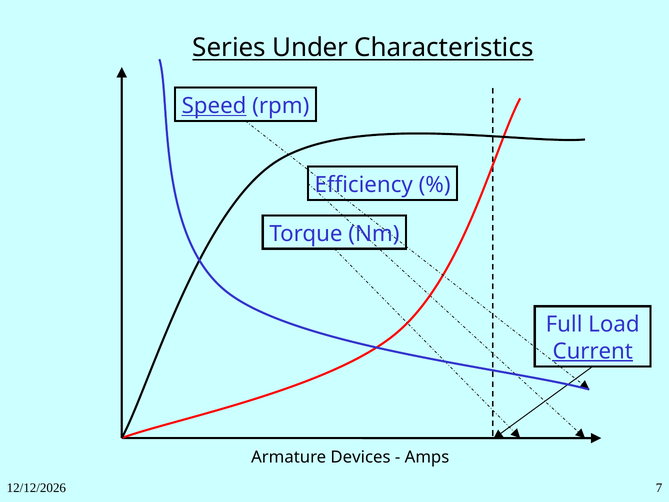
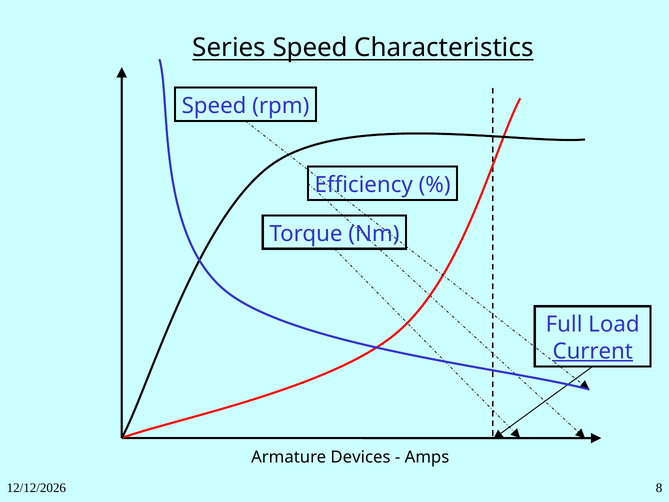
Series Under: Under -> Speed (310, 48)
Speed underline: present -> none (214, 106)
7: 7 -> 8 (659, 487)
